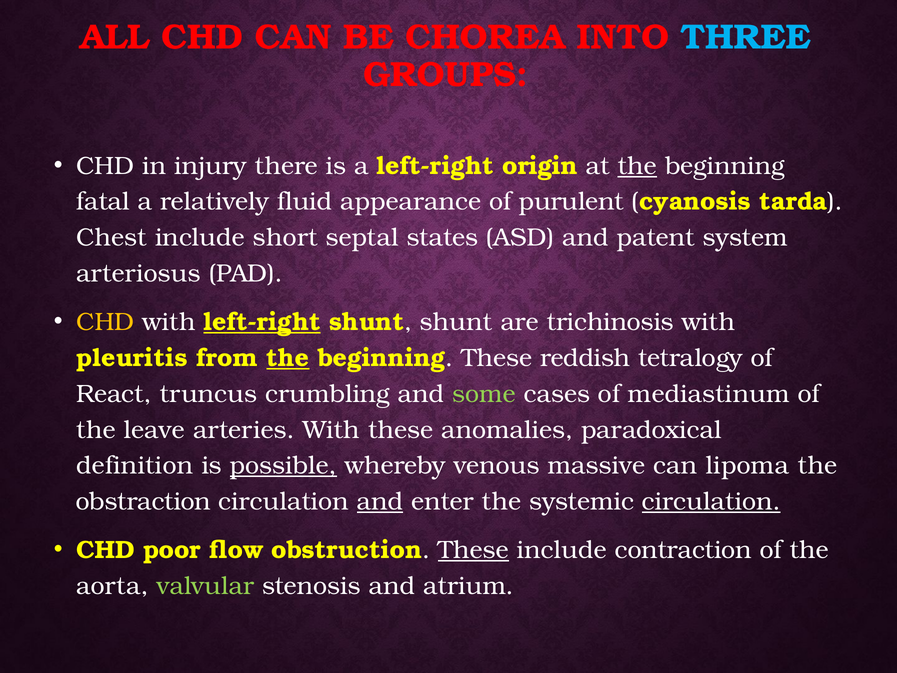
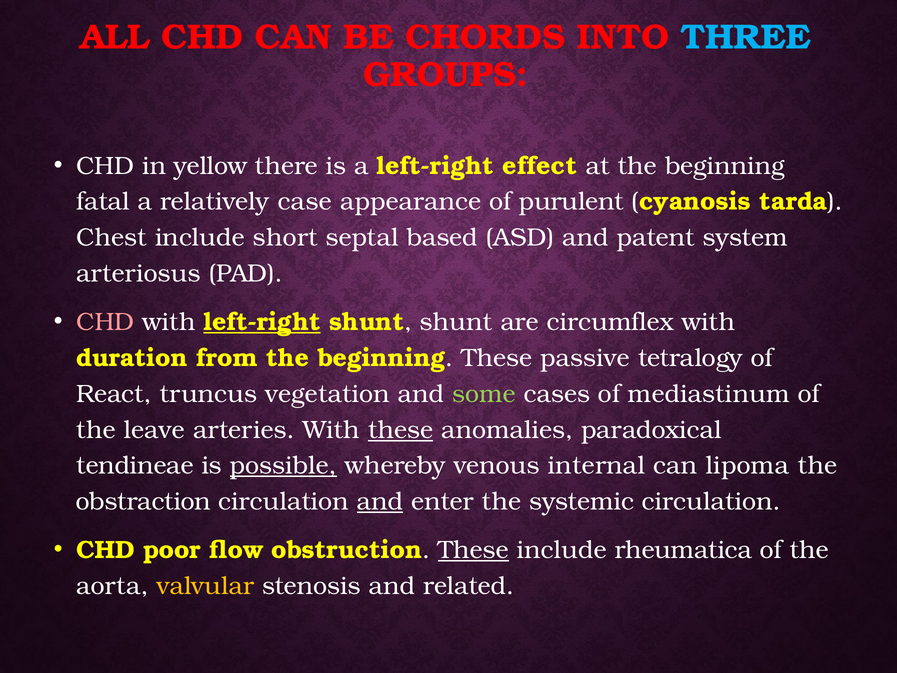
CHOREA: CHOREA -> CHORDS (485, 37)
injury: injury -> yellow (211, 166)
origin: origin -> effect (540, 166)
the underline: present -> none (637, 166)
fluid: fluid -> case (305, 202)
states: states -> based (442, 238)
CHD colour: yellow -> pink (105, 322)
trichinosis: trichinosis -> circumflex (610, 322)
pleuritis: pleuritis -> duration (132, 358)
the underline: present -> none (288, 358)
reddish: reddish -> passive (585, 358)
crumbling: crumbling -> vegetation (328, 394)
these underline: none -> present (401, 430)
definition: definition -> tendineae (135, 466)
massive: massive -> internal (596, 466)
circulation underline: present -> none (711, 501)
contraction: contraction -> rheumatica (683, 550)
valvular colour: light green -> yellow (205, 586)
atrium: atrium -> related (469, 586)
